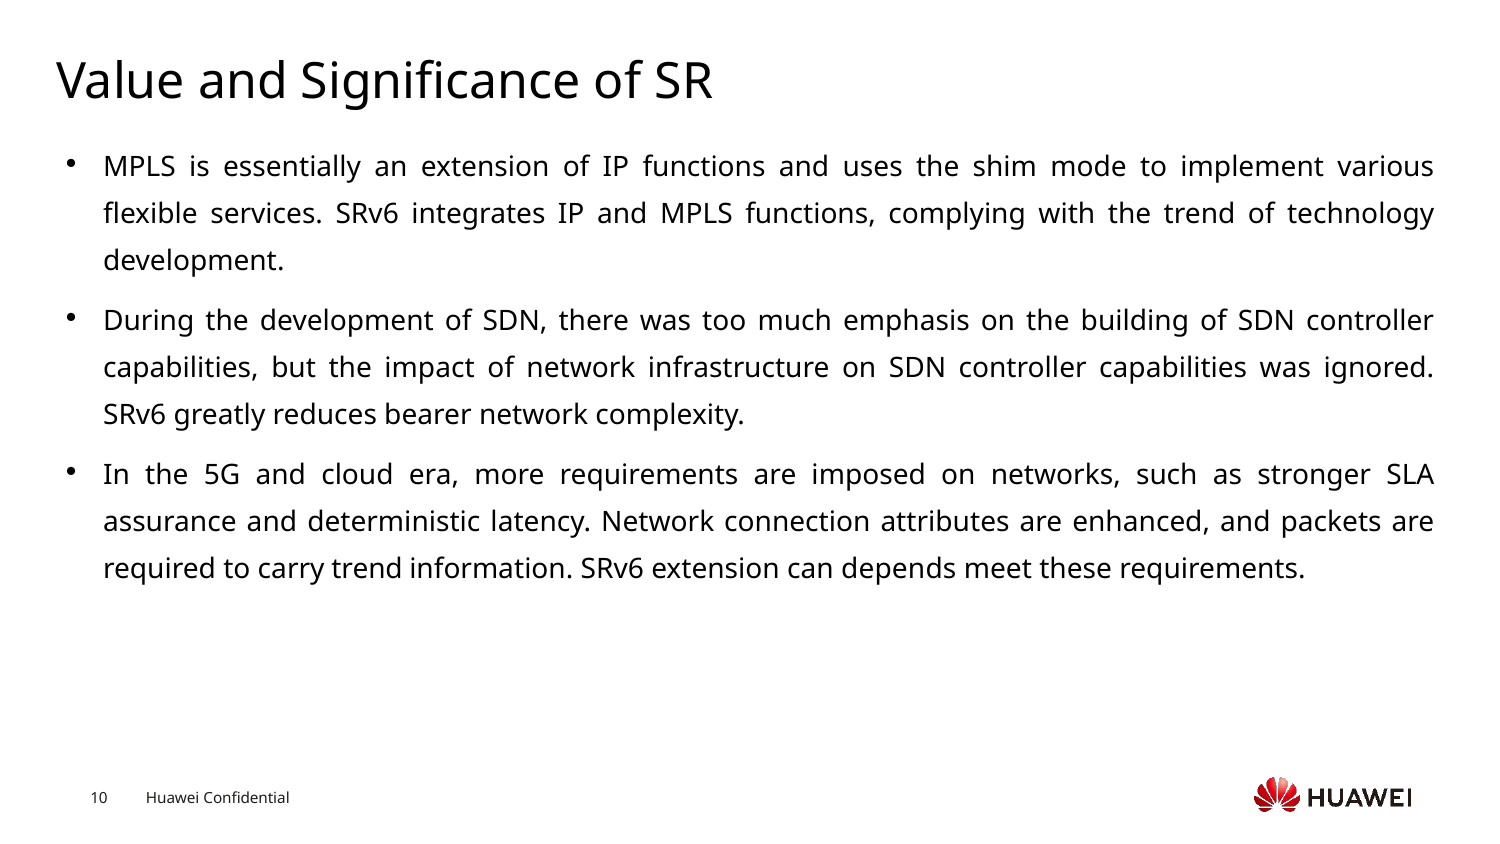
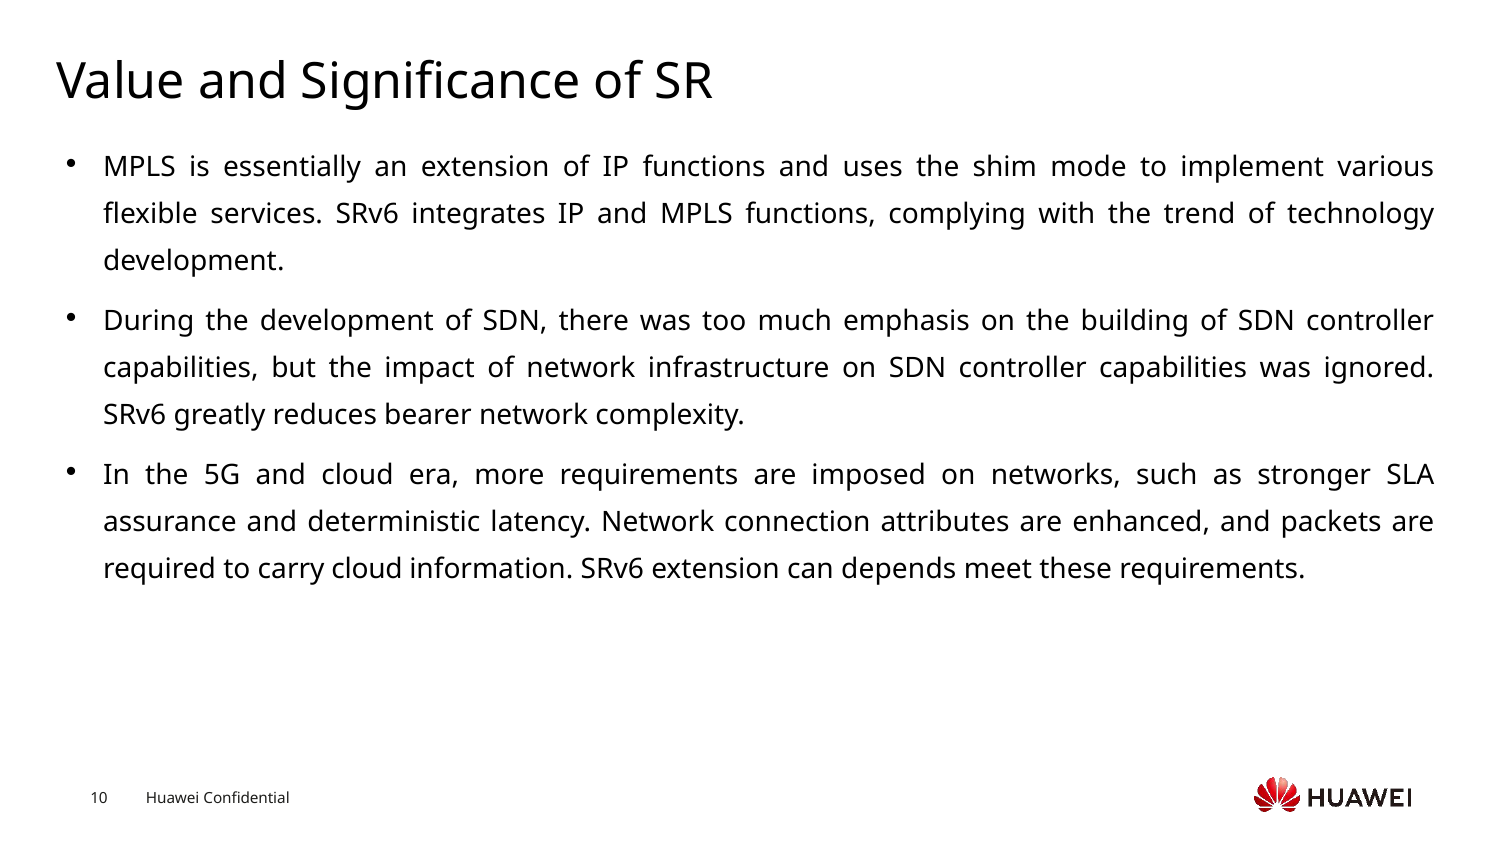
carry trend: trend -> cloud (367, 569)
